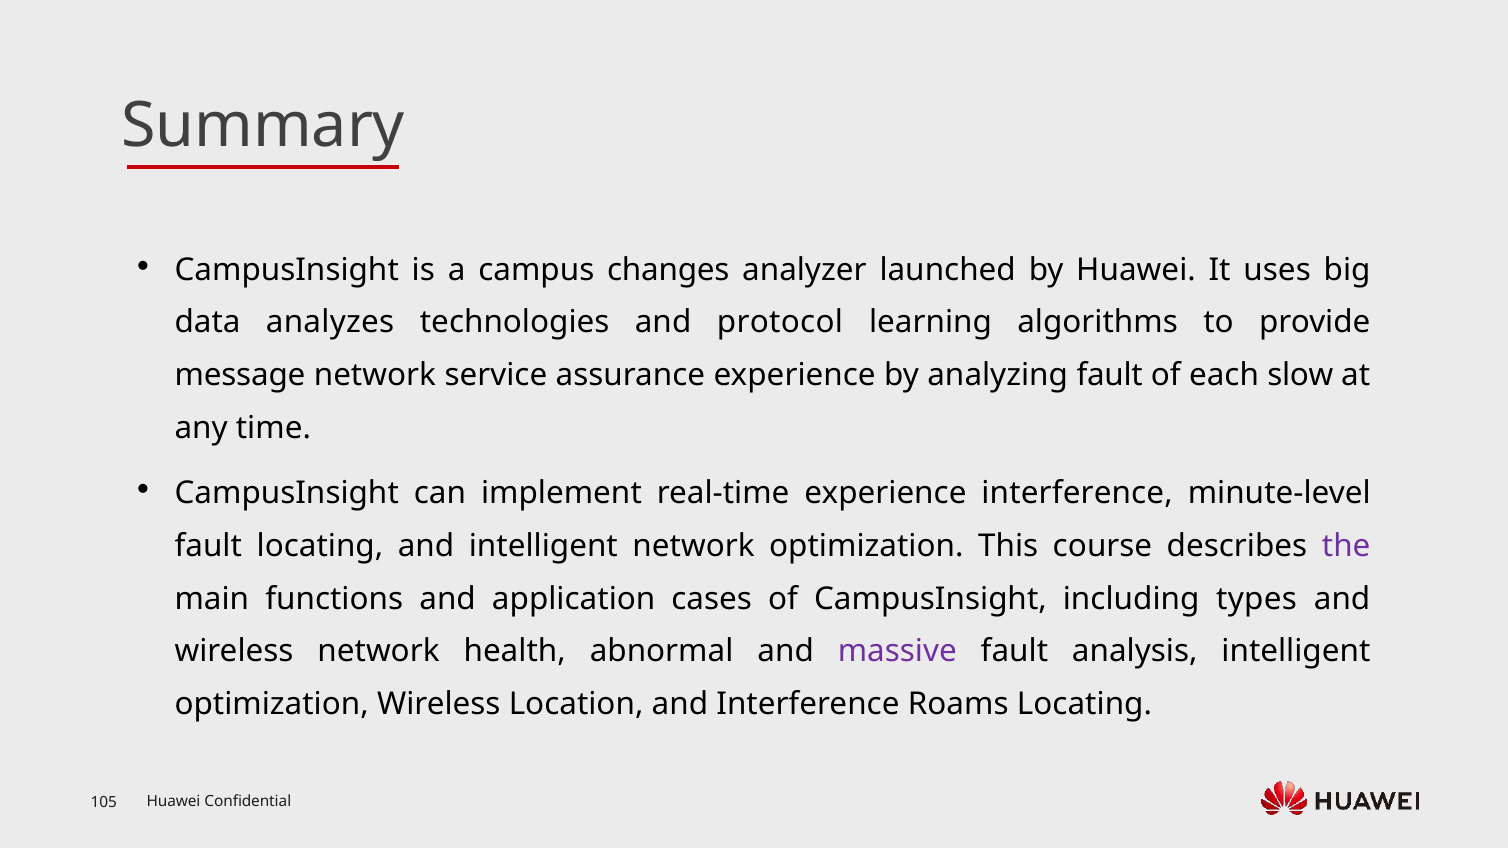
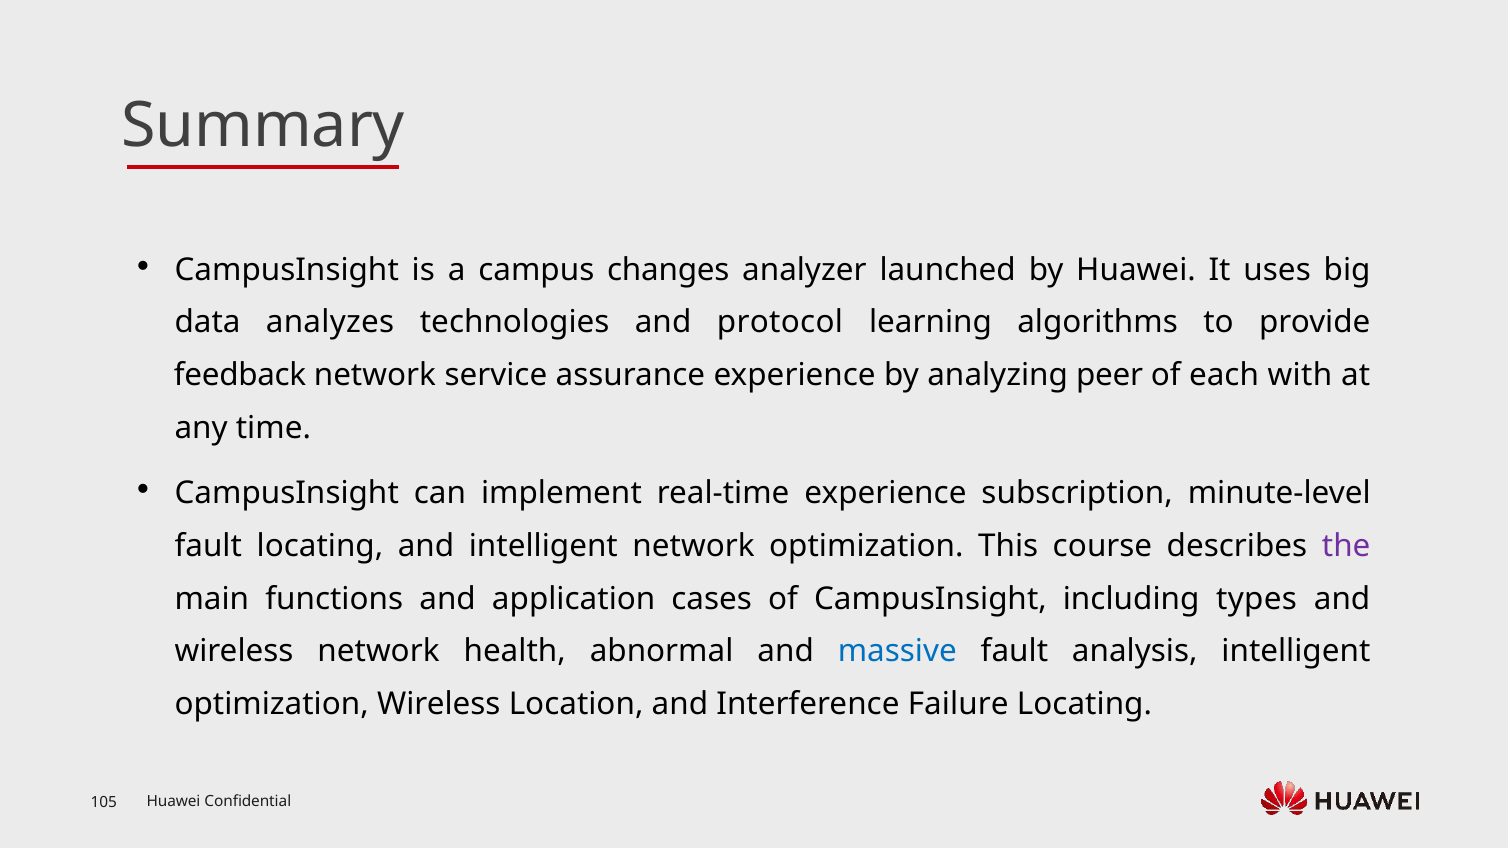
message: message -> feedback (240, 375)
analyzing fault: fault -> peer (1110, 375)
slow: slow -> with (1300, 375)
experience interference: interference -> subscription (1077, 493)
massive colour: purple -> blue (897, 652)
Roams: Roams -> Failure (958, 704)
